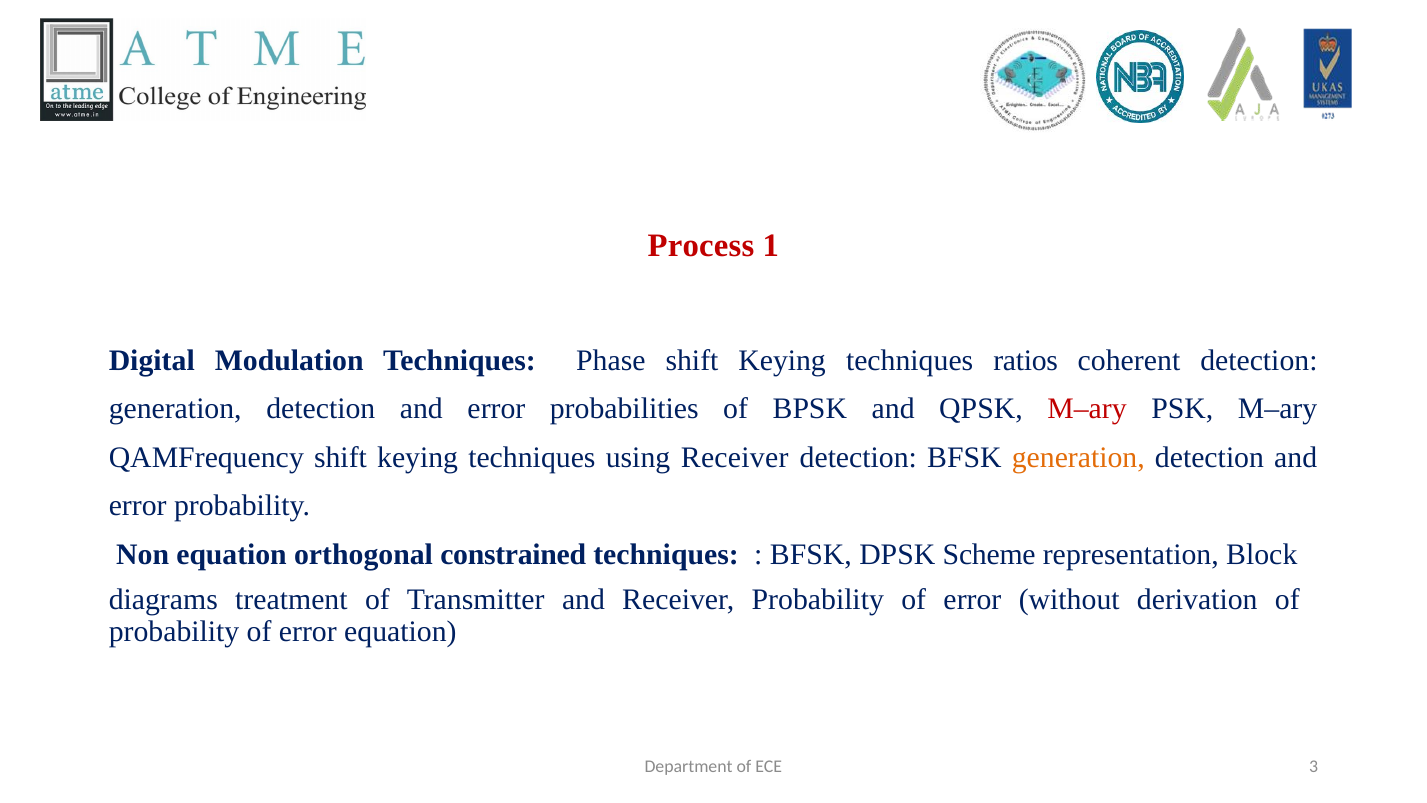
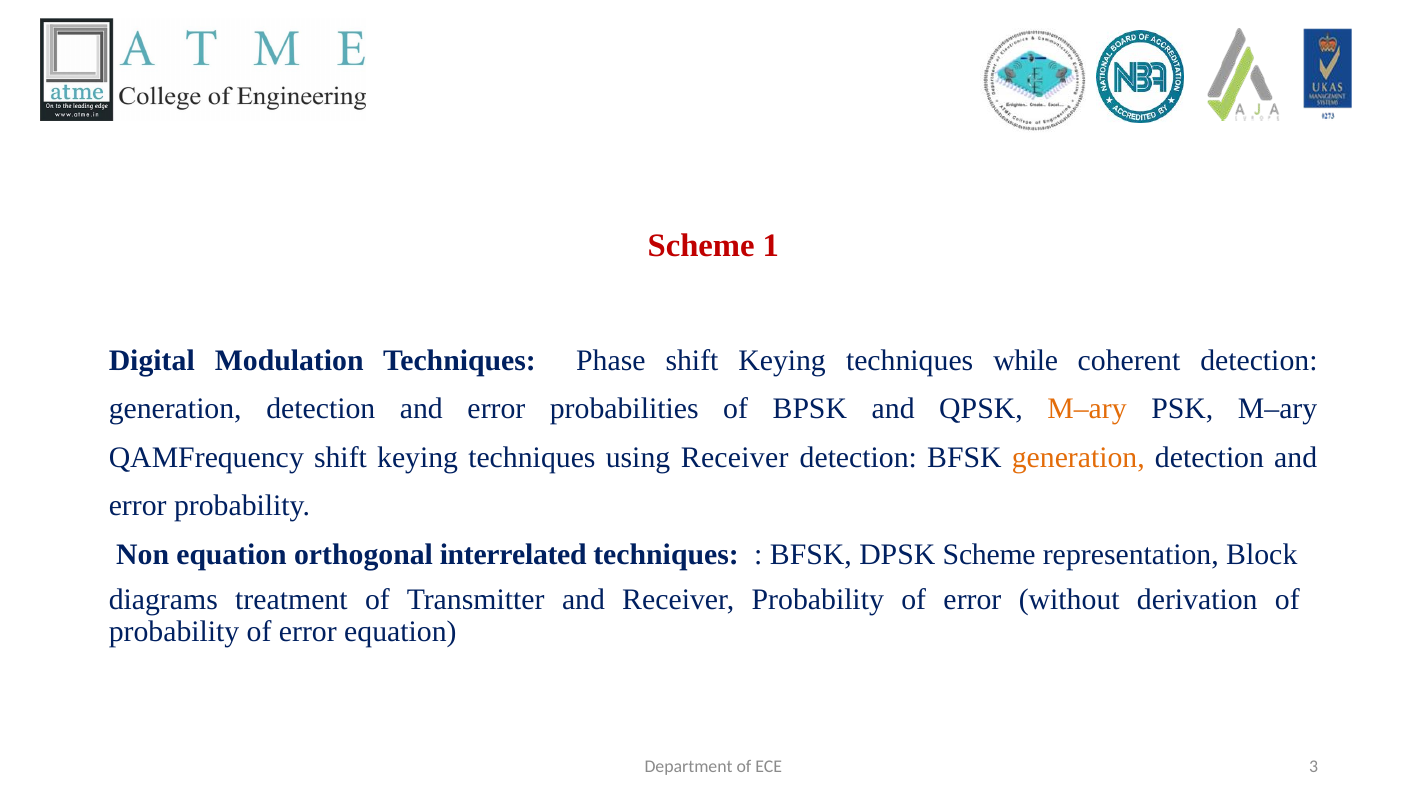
Process: Process -> Scheme (701, 245)
ratios: ratios -> while (1026, 361)
M–ary colour: red -> orange (1087, 409)
constrained: constrained -> interrelated (513, 554)
